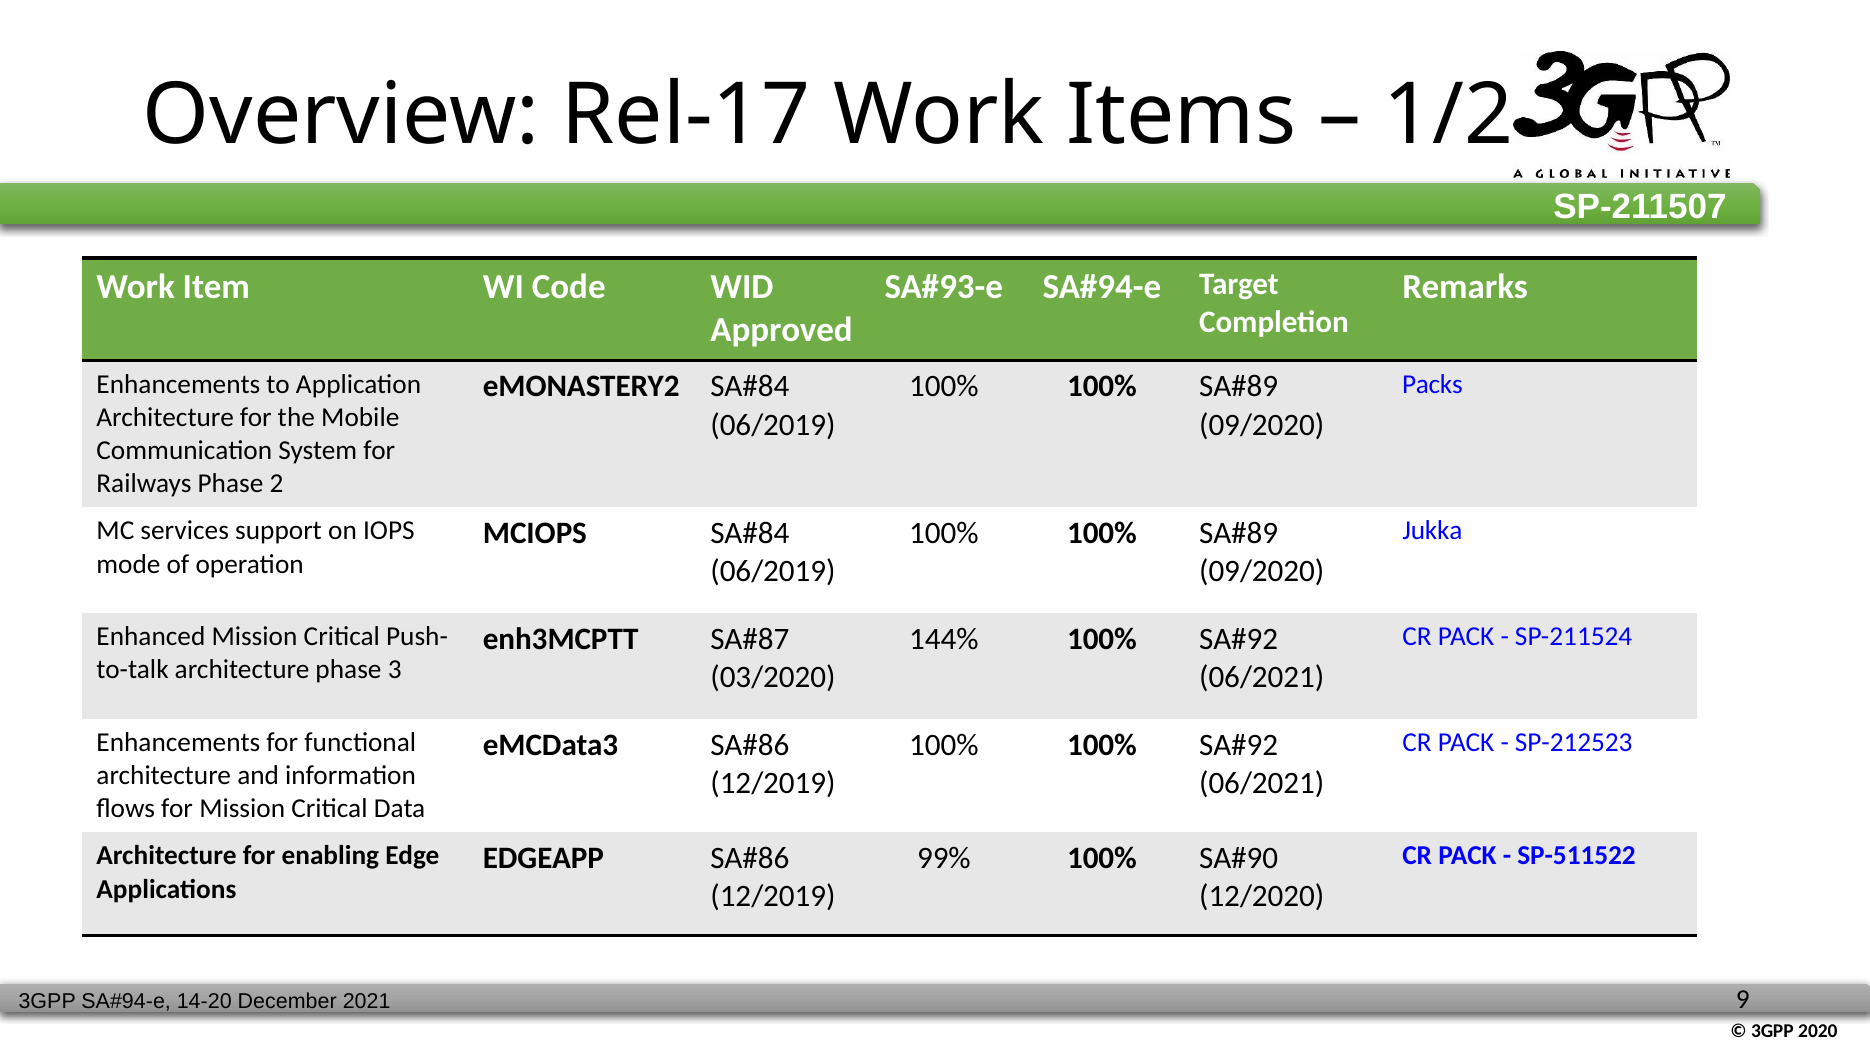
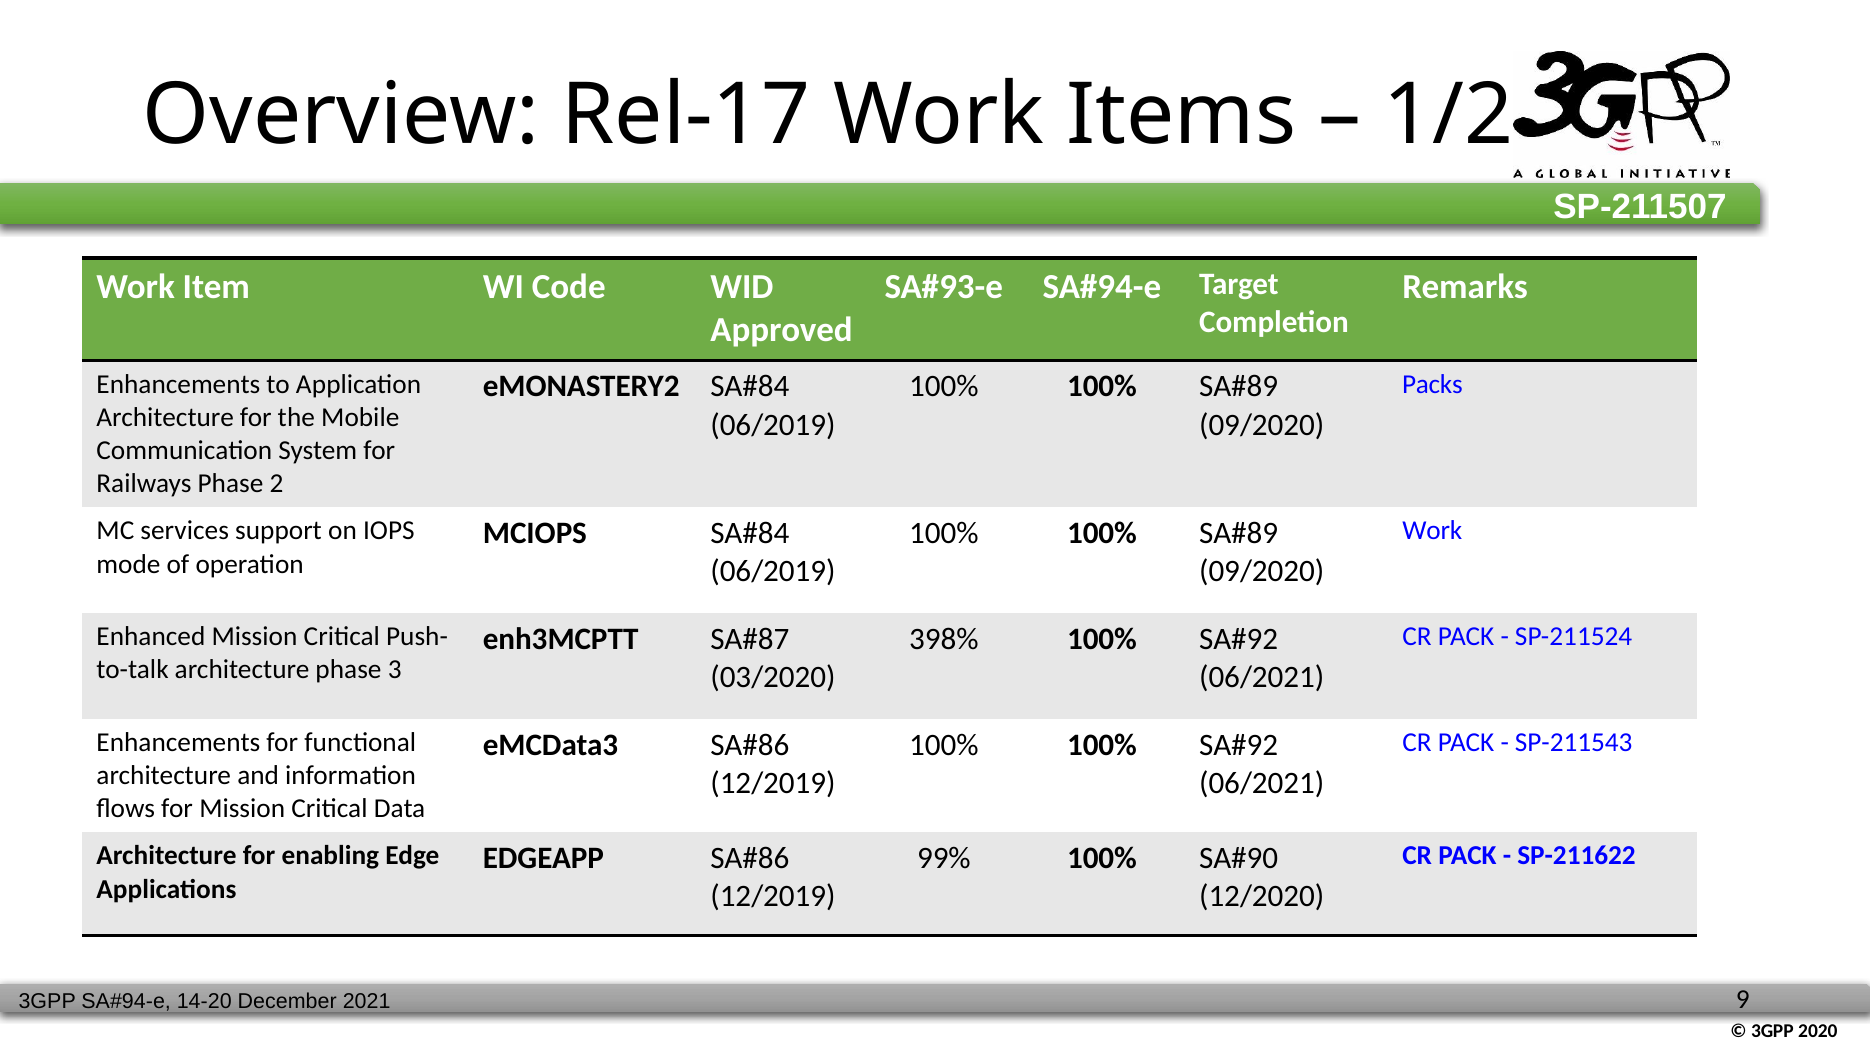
Jukka: Jukka -> Work (1432, 531)
144%: 144% -> 398% (944, 639)
SP-212523: SP-212523 -> SP-211543 (1574, 742)
SP-511522: SP-511522 -> SP-211622 (1576, 856)
